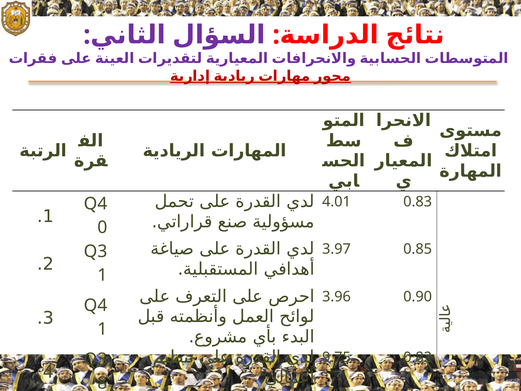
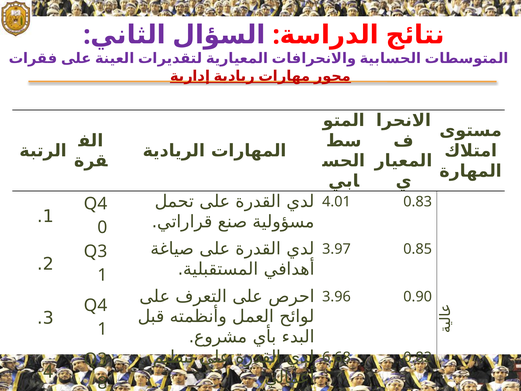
9.75: 9.75 -> 6.68 (336, 357)
